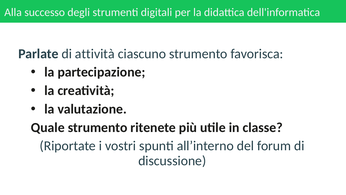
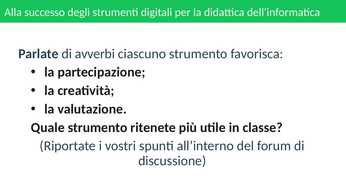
attività: attività -> avverbi (95, 54)
